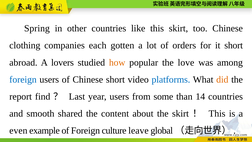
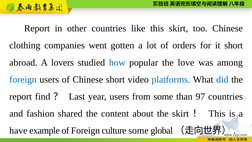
Spring: Spring -> Report (37, 28)
each: each -> went (98, 45)
how colour: orange -> blue (117, 62)
did colour: orange -> blue (222, 79)
14: 14 -> 97 (200, 96)
smooth: smooth -> fashion (40, 113)
even: even -> have (18, 130)
culture leave: leave -> some (138, 130)
